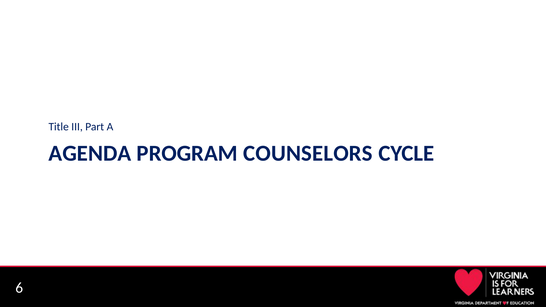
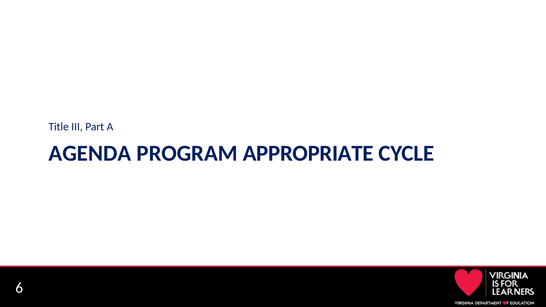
COUNSELORS: COUNSELORS -> APPROPRIATE (308, 153)
